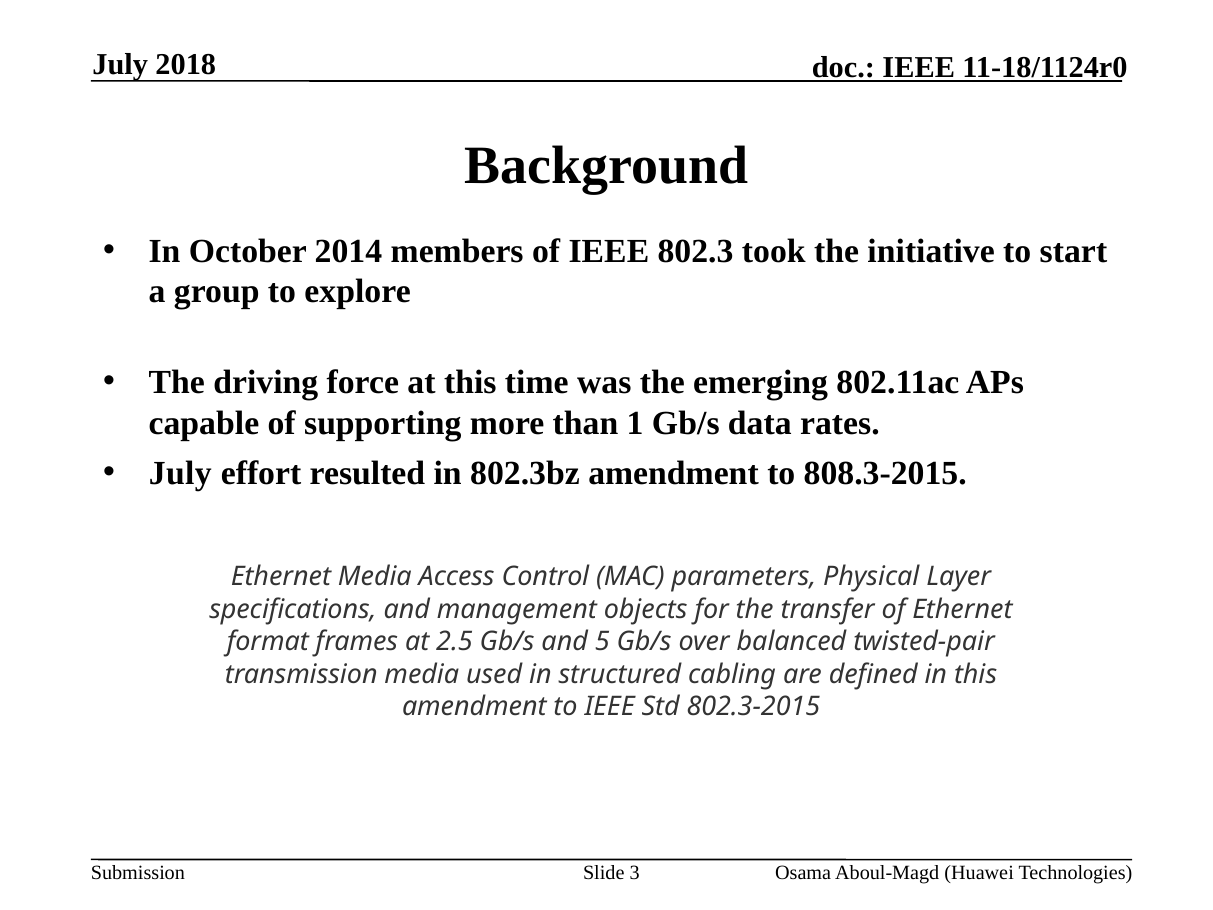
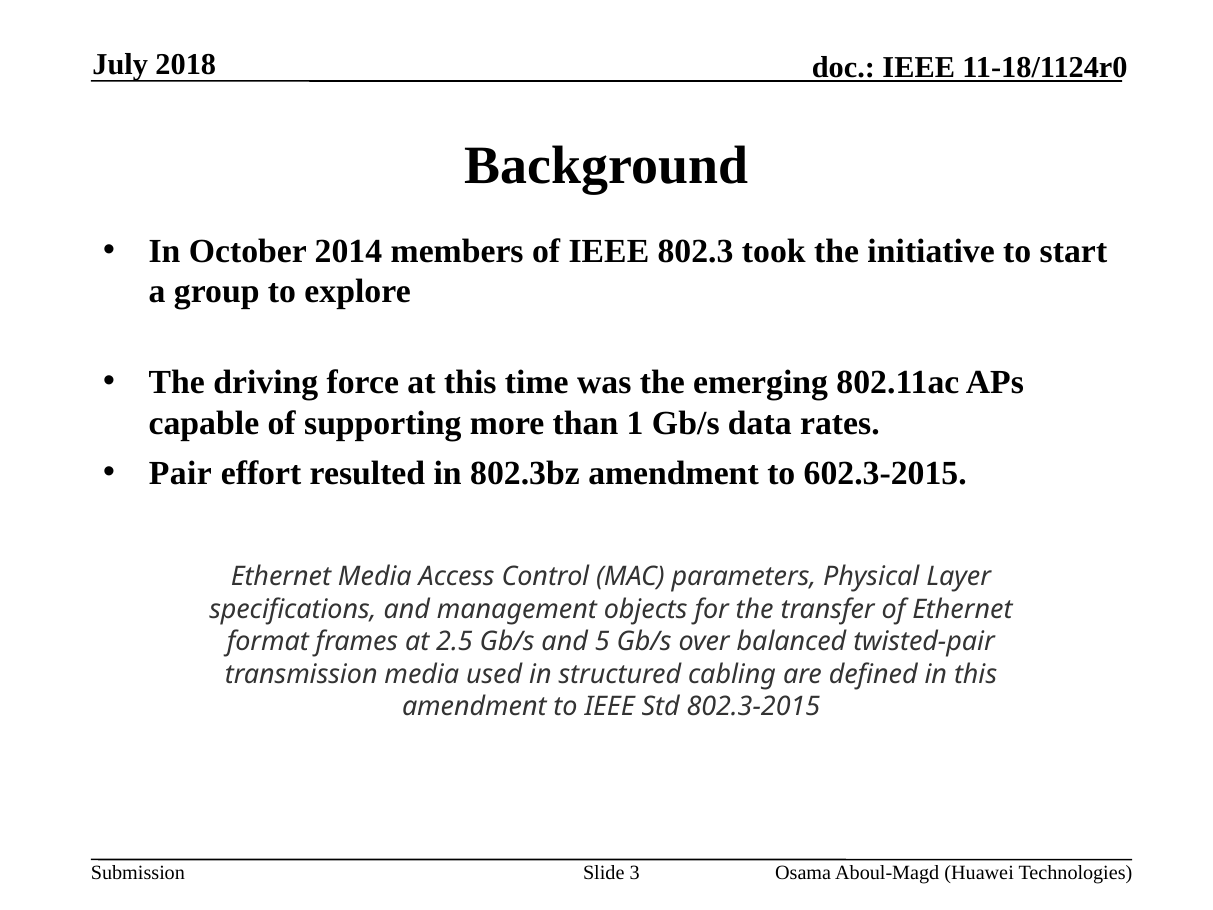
July: July -> Pair (180, 474)
808.3-2015: 808.3-2015 -> 602.3-2015 (885, 474)
